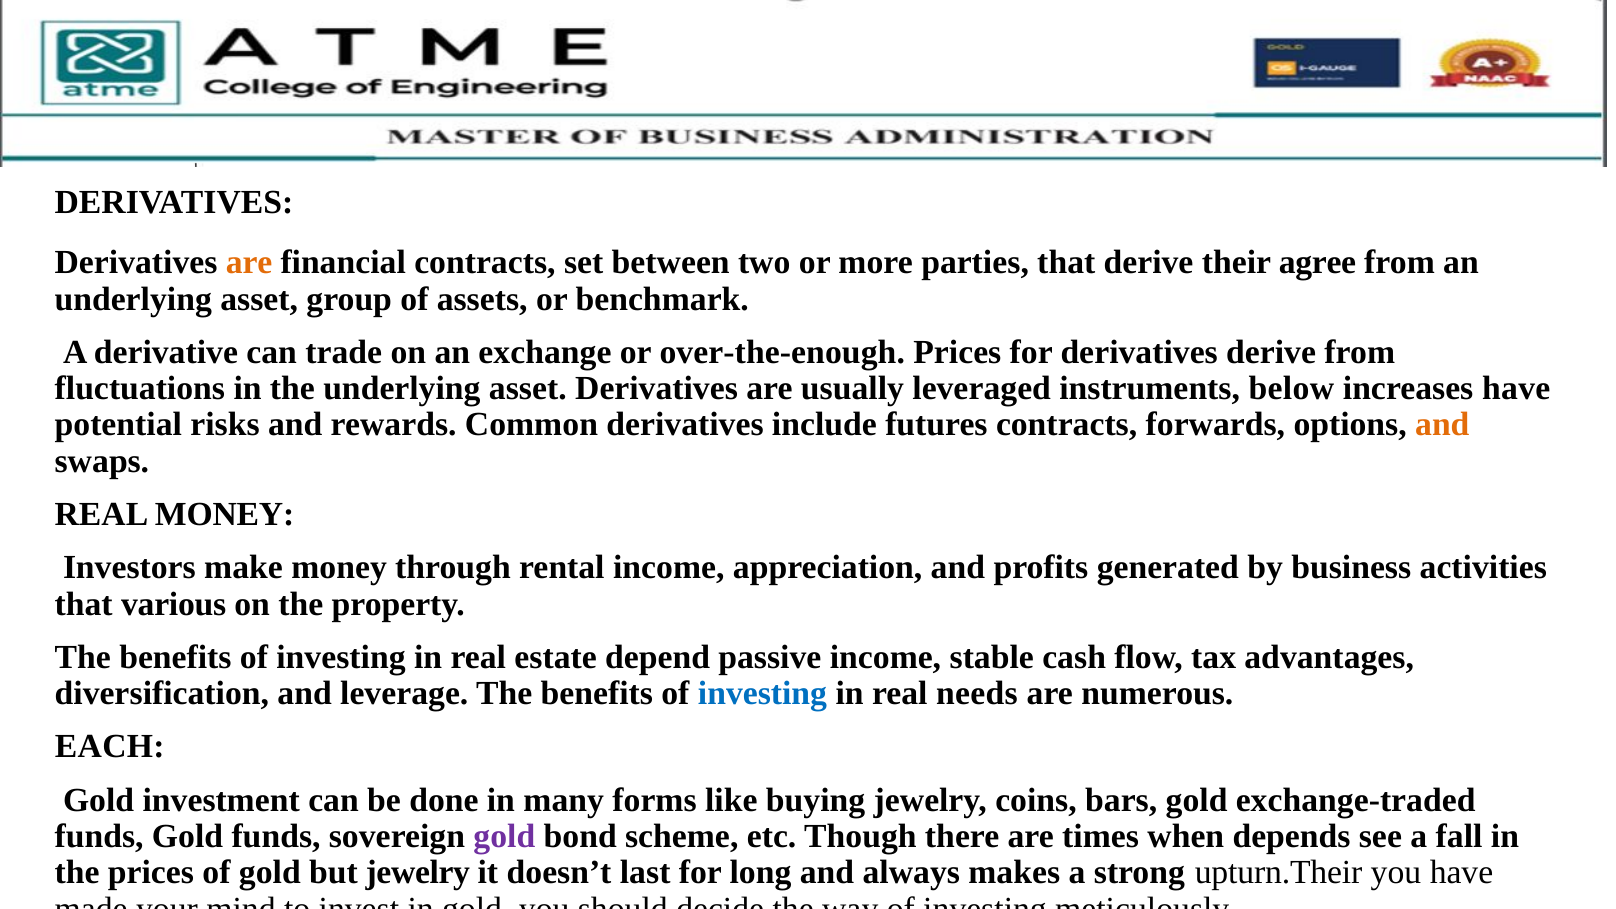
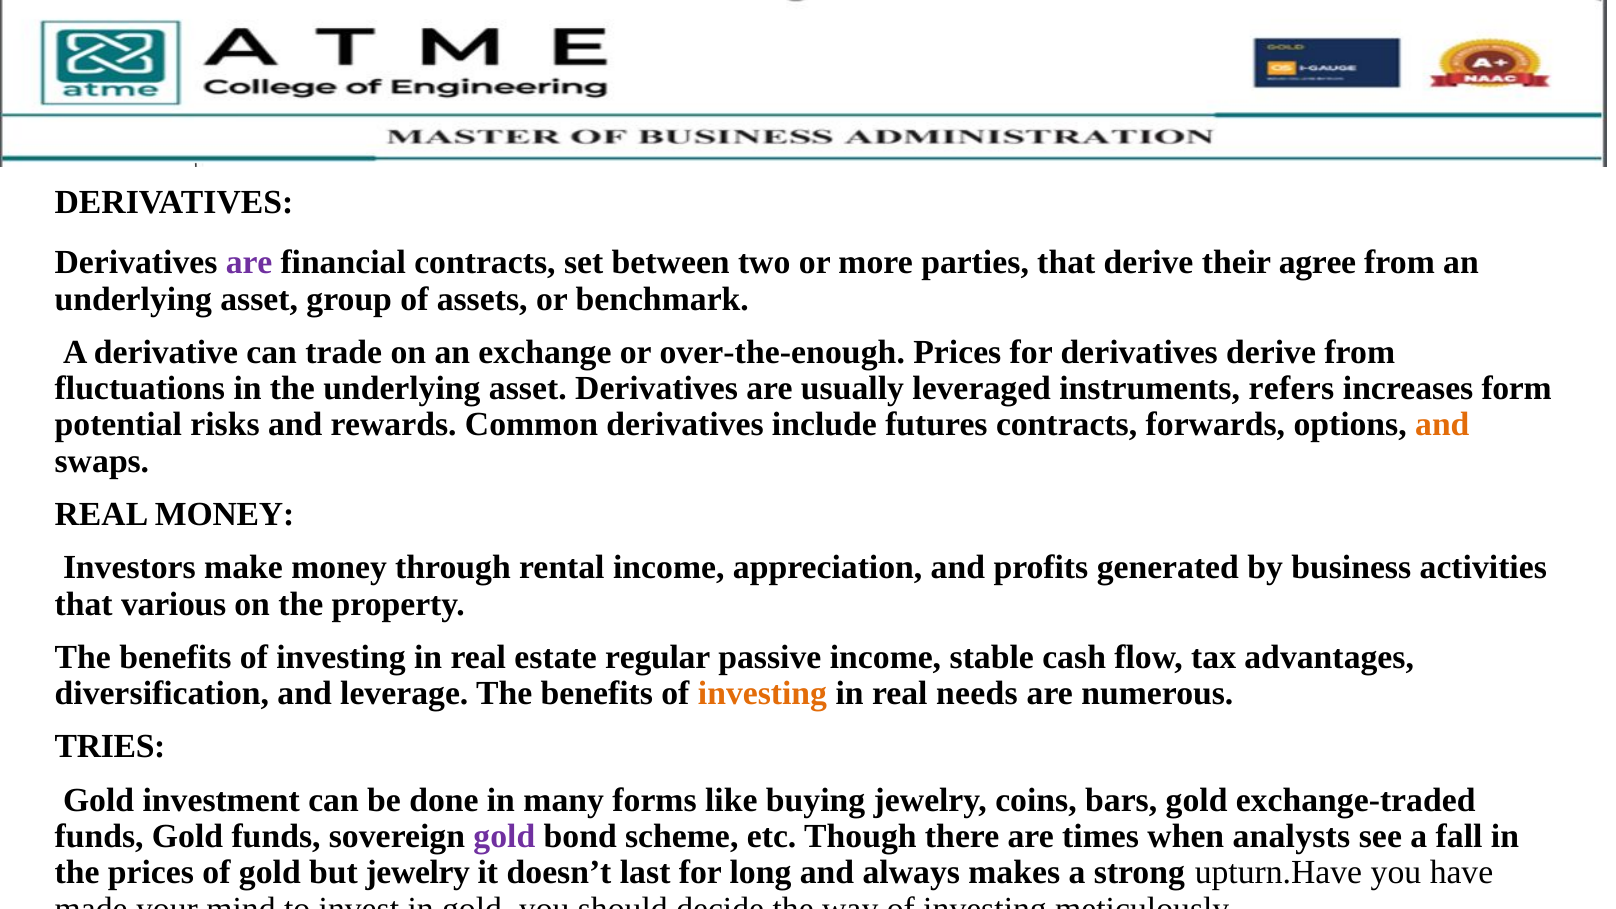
are colour: orange -> purple (249, 263)
below: below -> refers (1291, 389)
increases have: have -> form (1517, 389)
depend: depend -> regular (658, 657)
investing colour: blue -> orange (763, 694)
EACH: EACH -> TRIES (110, 747)
depends: depends -> analysts (1291, 836)
upturn.Their: upturn.Their -> upturn.Have (1278, 873)
